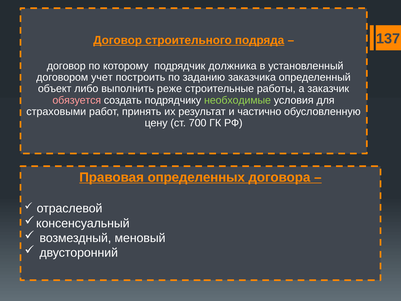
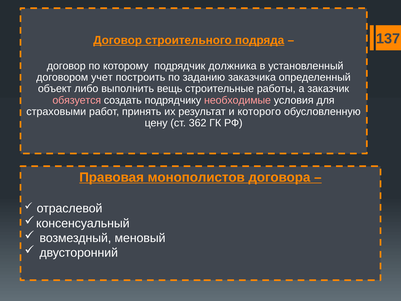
реже: реже -> вещь (170, 89)
необходимые colour: light green -> pink (238, 100)
частично: частично -> которого (259, 112)
700: 700 -> 362 (198, 123)
определенных: определенных -> монополистов (196, 177)
